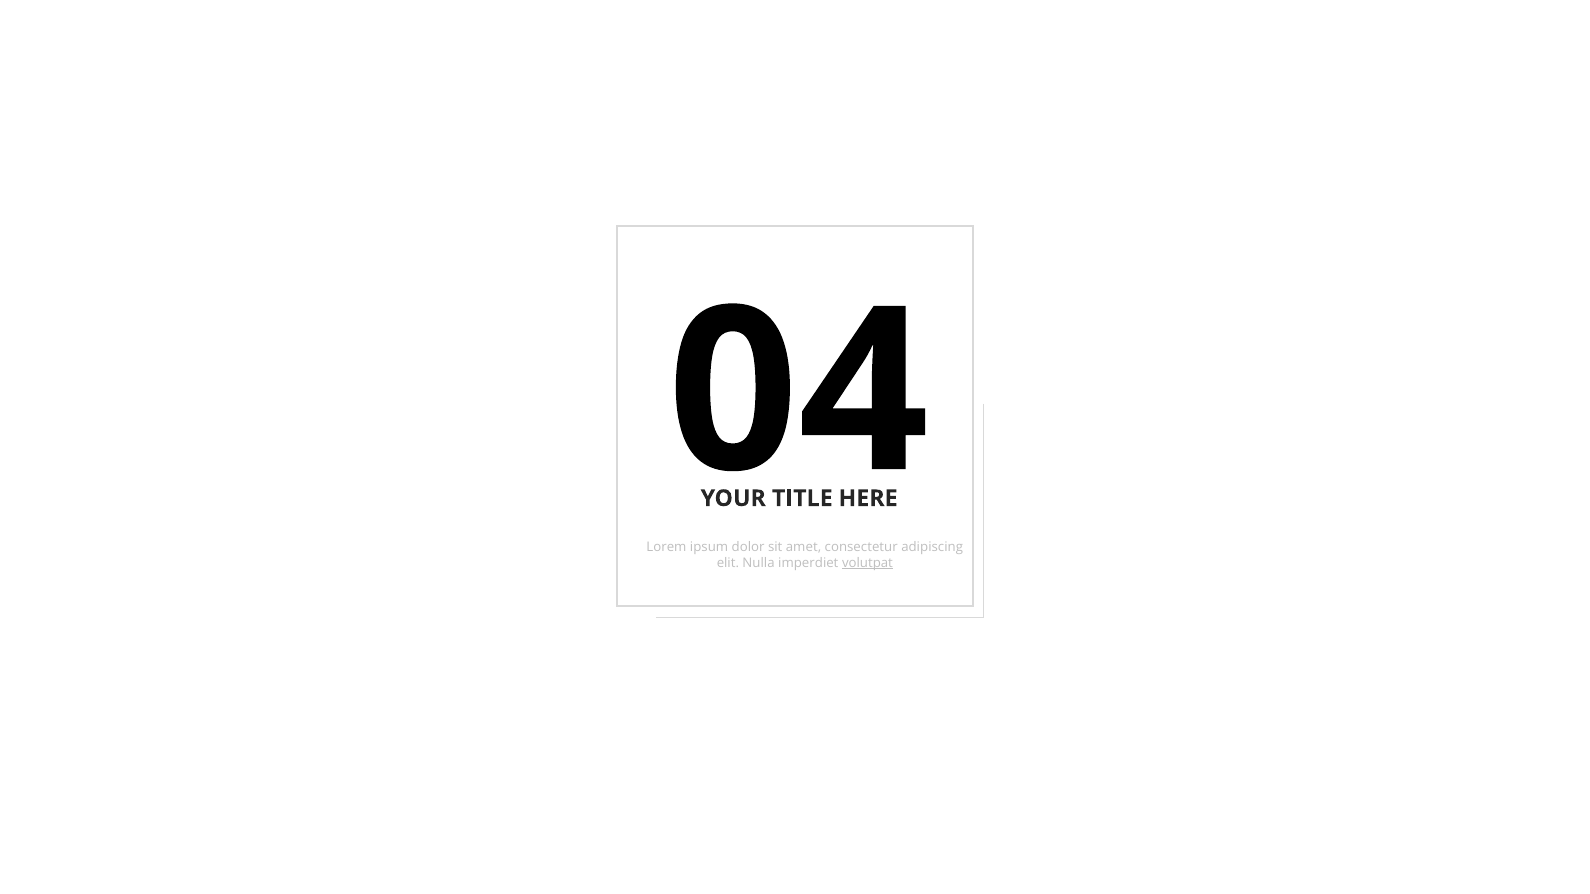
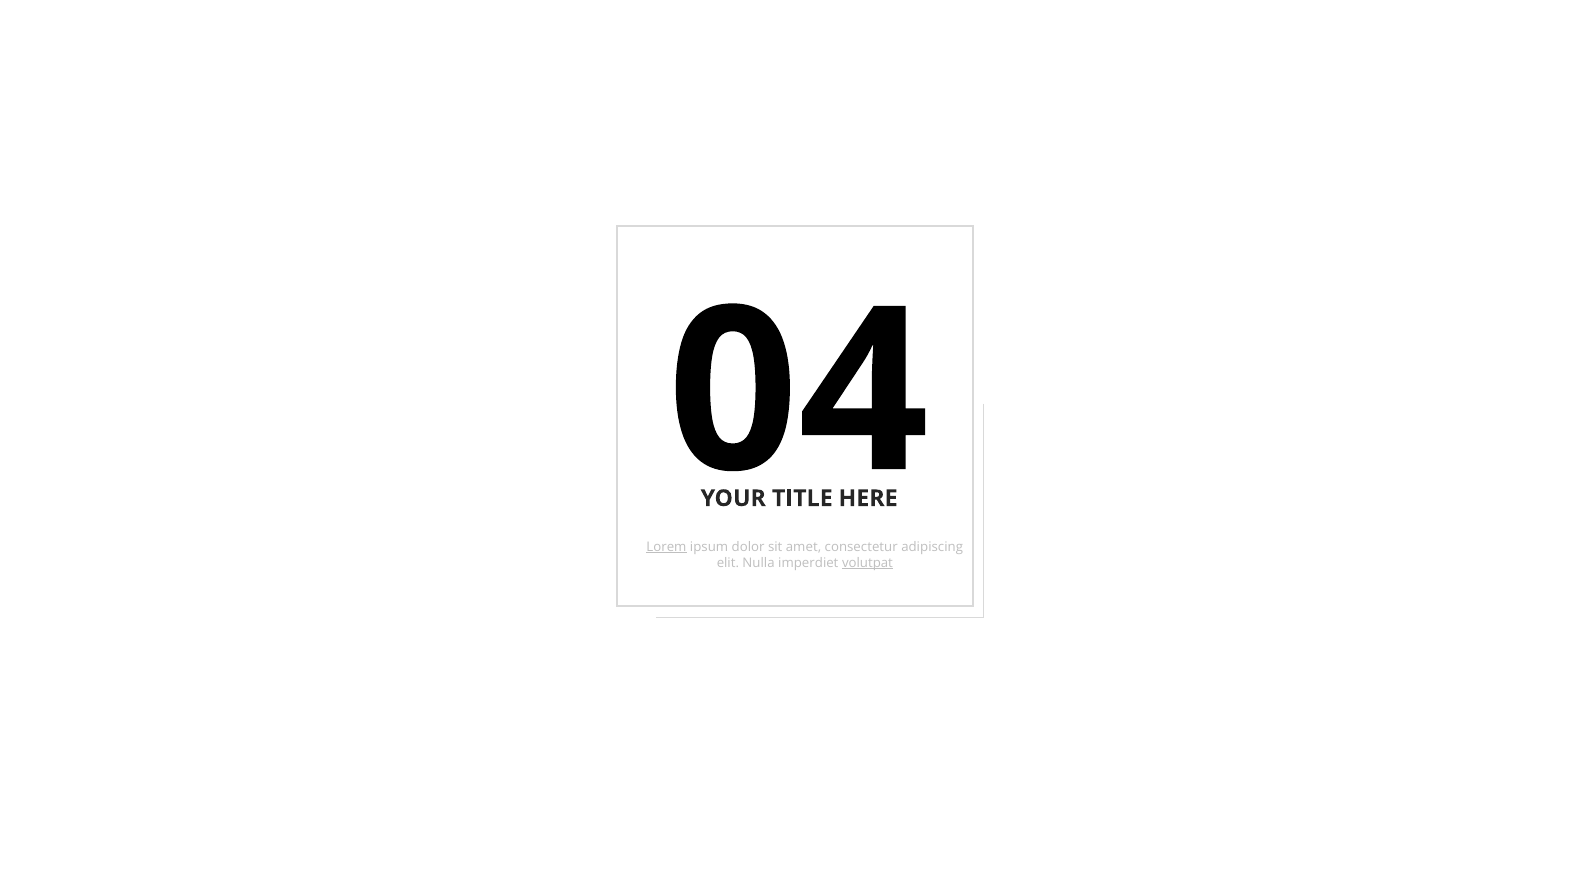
Lorem underline: none -> present (666, 547)
